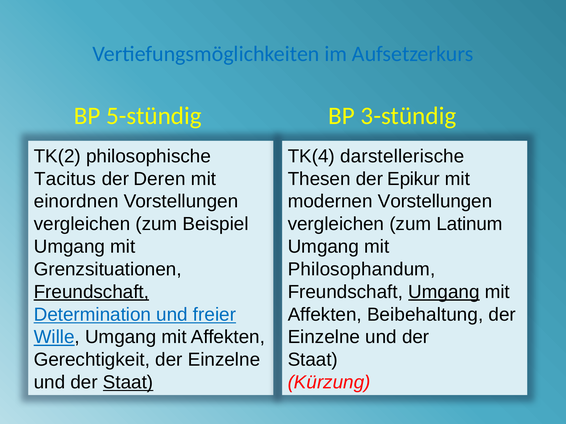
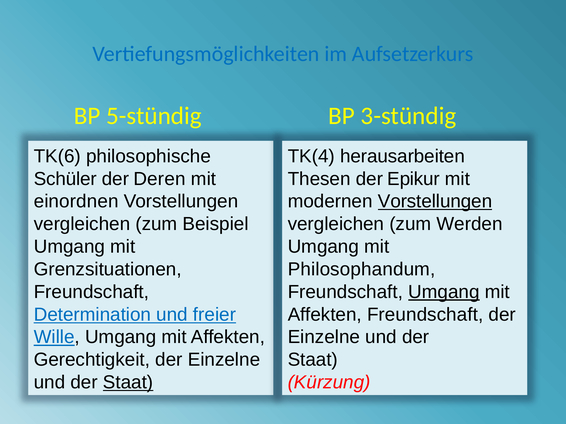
TK(2: TK(2 -> TK(6 (57, 156)
darstellerische: darstellerische -> herausarbeiten (402, 156)
Tacitus: Tacitus -> Schüler (65, 179)
Vorstellungen underline: none -> present (435, 202)
Latinum: Latinum -> Werden (470, 224)
Freundschaft underline: present -> none (91, 292)
Affekten Beibehaltung: Beibehaltung -> Freundschaft (425, 315)
